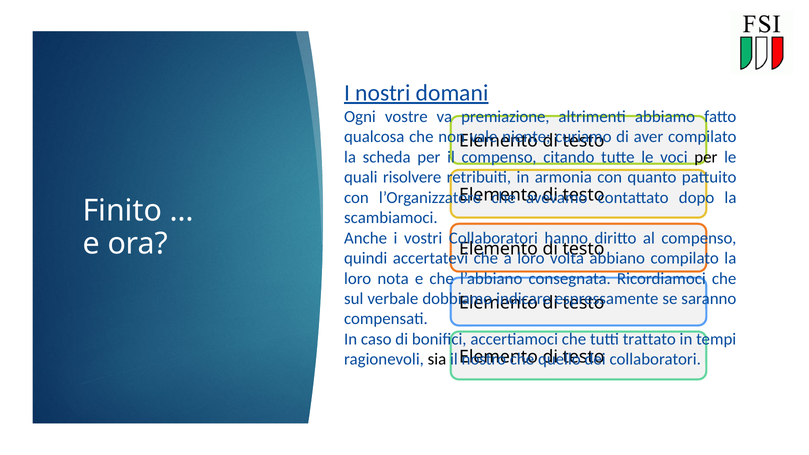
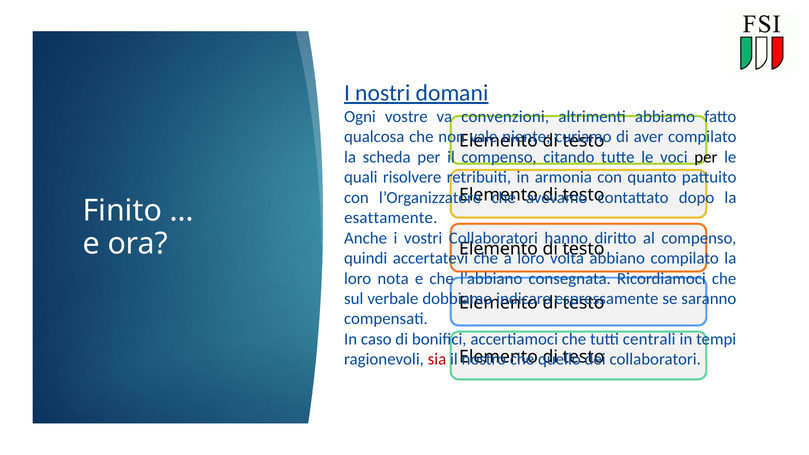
premiazione: premiazione -> convenzioni (505, 117)
scambiamoci: scambiamoci -> esattamente (391, 218)
trattato: trattato -> centrali (649, 339)
sia colour: black -> red (437, 359)
